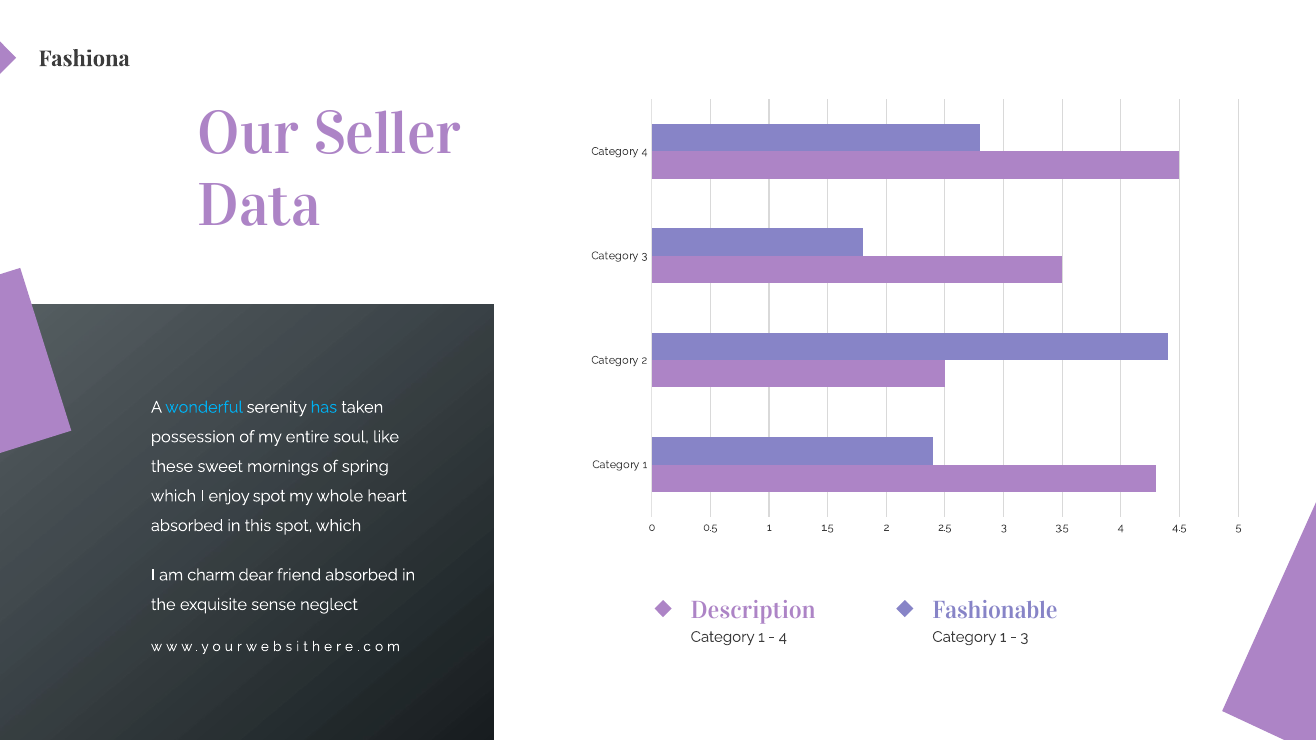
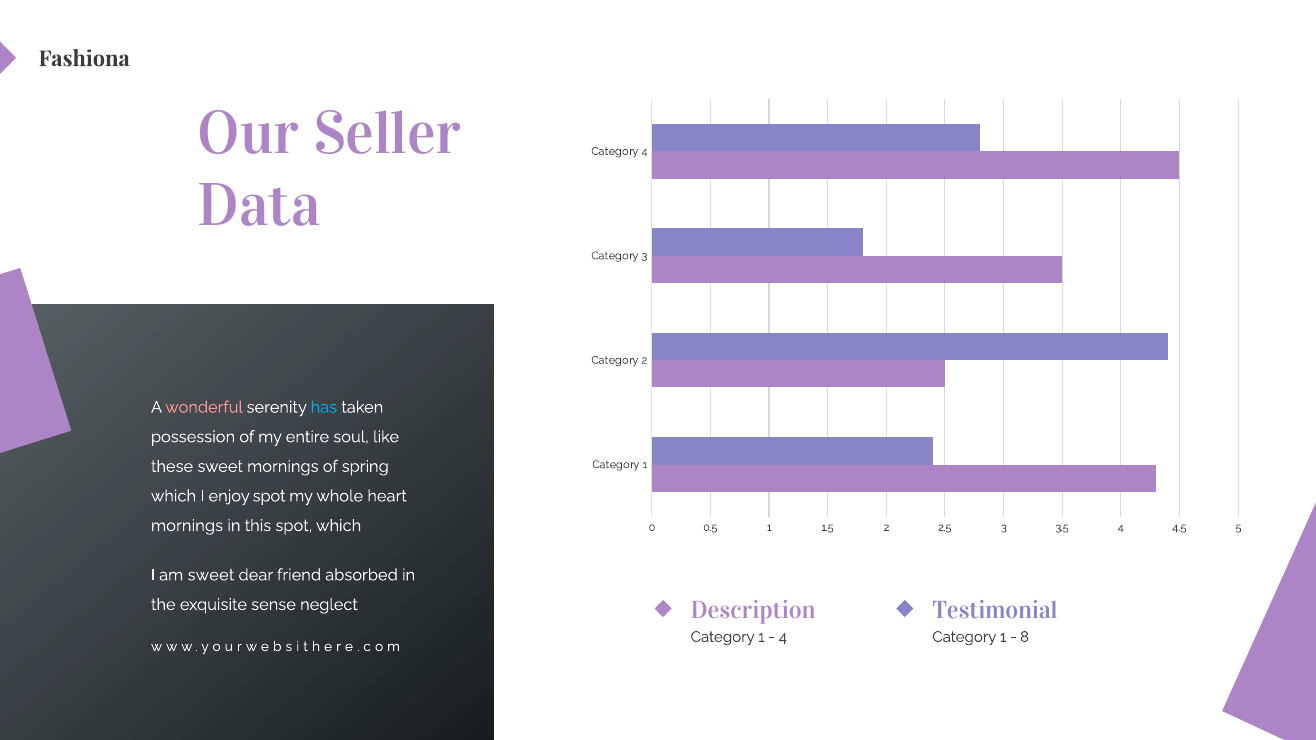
wonderful colour: light blue -> pink (204, 407)
absorbed: absorbed -> mornings (187, 526)
am charm: charm -> sweet (211, 575)
Fashionable: Fashionable -> Testimonial (995, 610)
3: 3 -> 8 (1025, 637)
